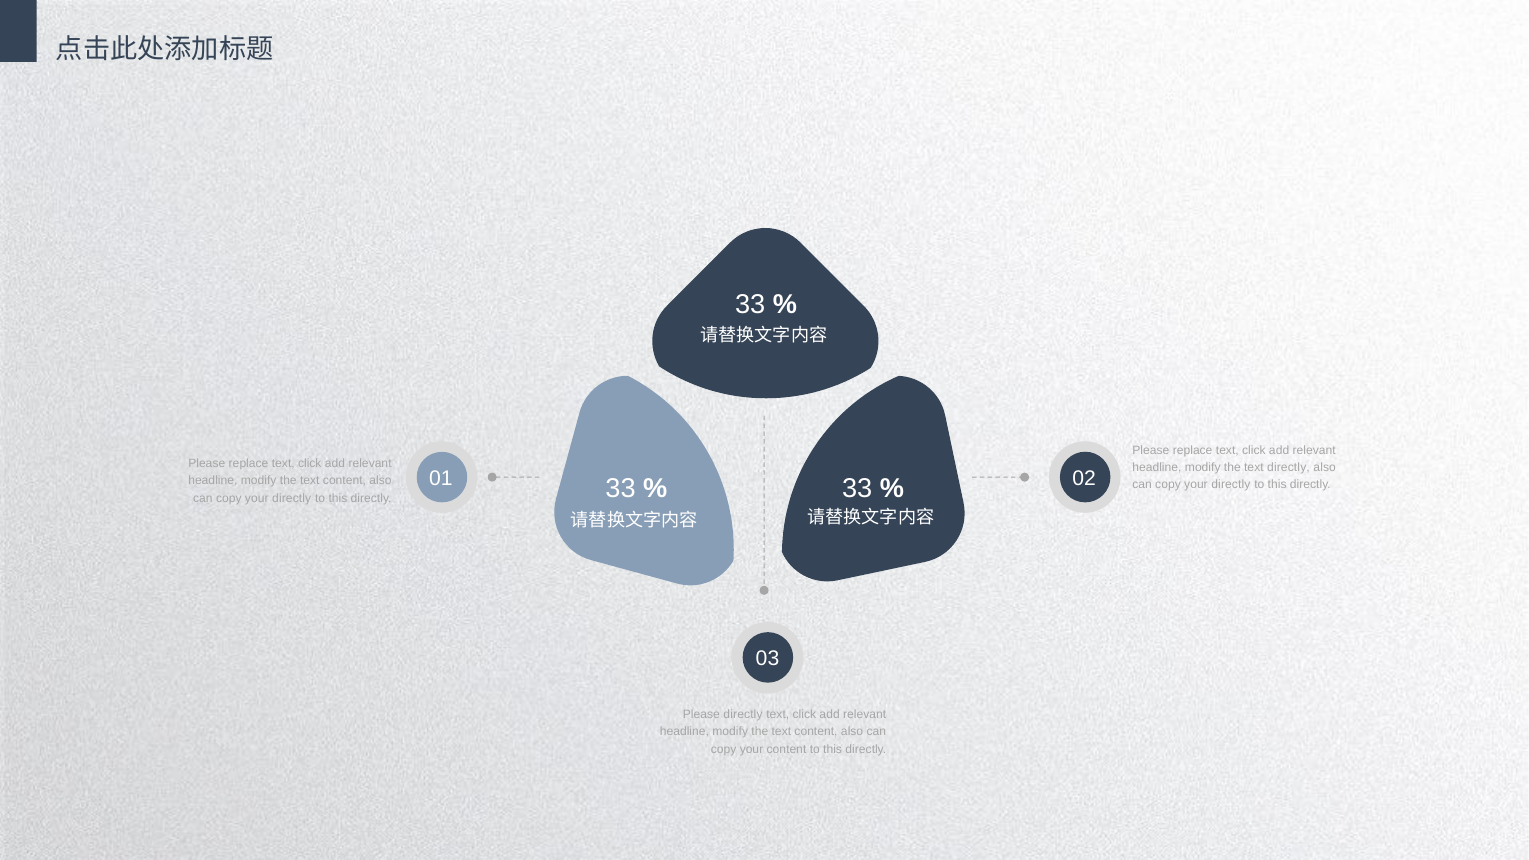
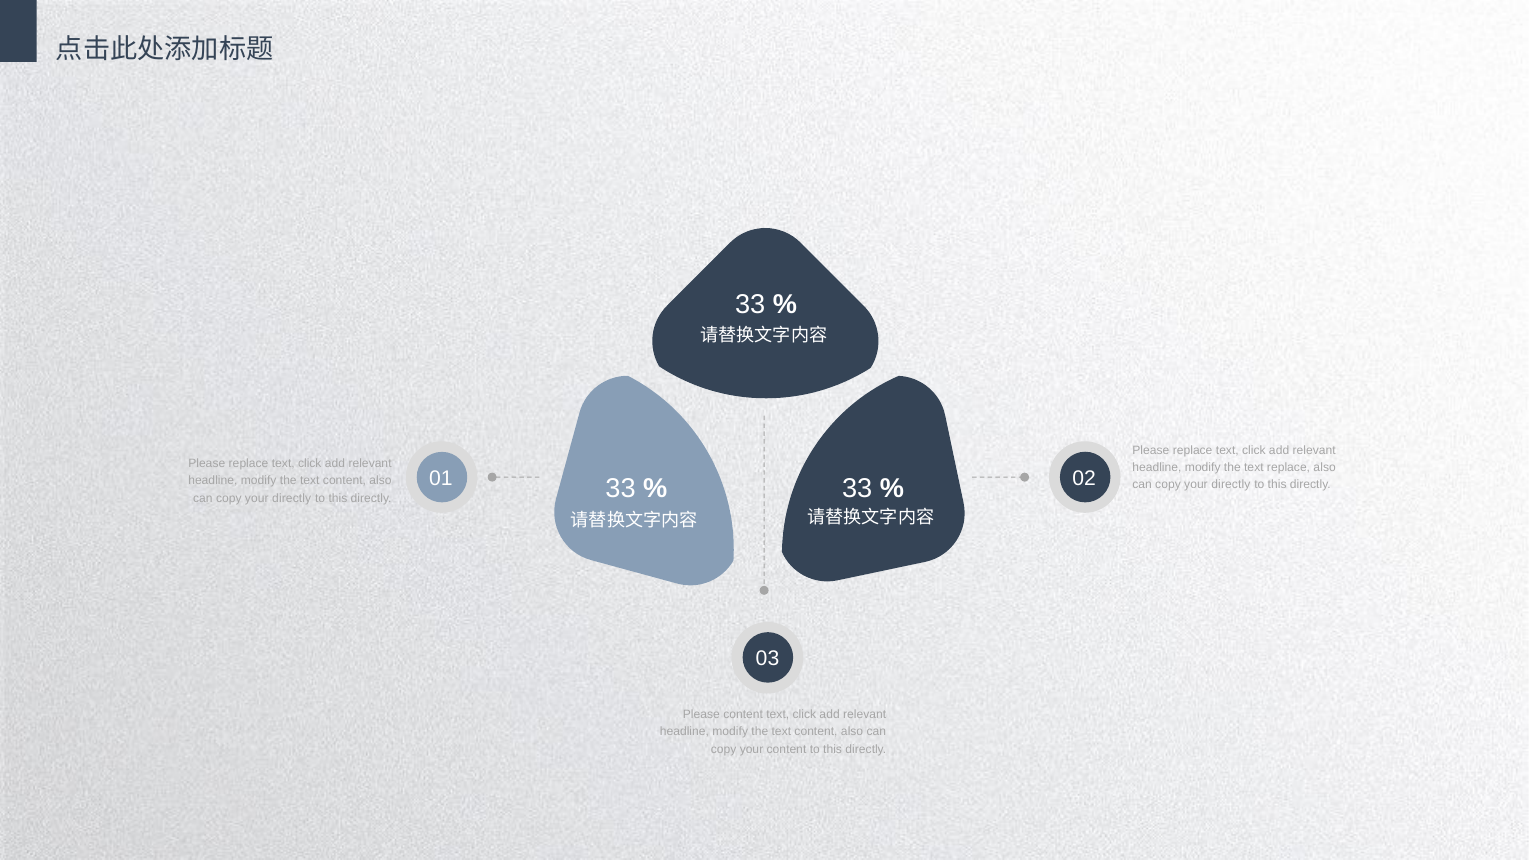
text directly: directly -> replace (1289, 467)
Please directly: directly -> content (743, 715)
